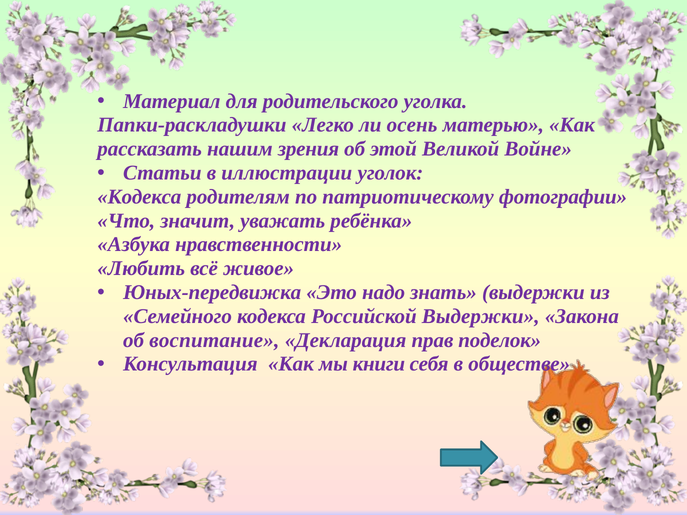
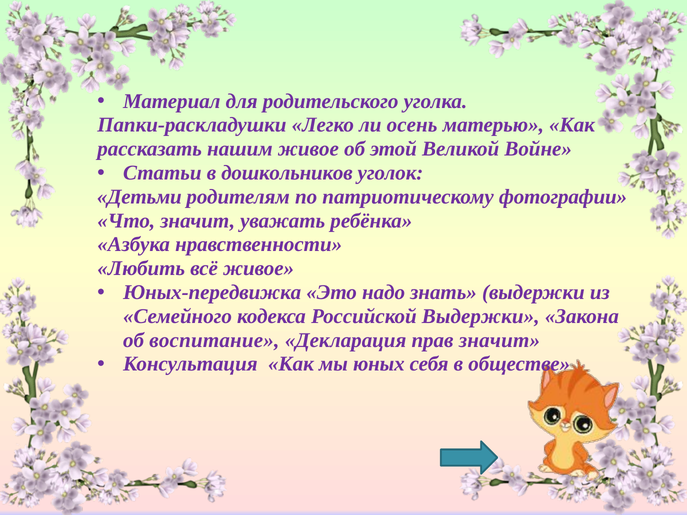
нашим зрения: зрения -> живое (308, 149)
иллюстрации: иллюстрации -> дошкольников (287, 173)
Кодекса: Кодекса -> Детьми (139, 197)
прав поделок: поделок -> значит (499, 340)
книги: книги -> юных (379, 364)
